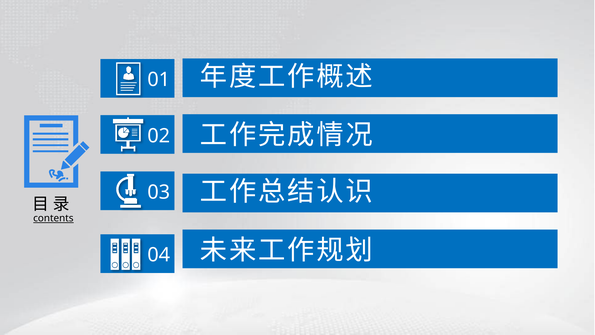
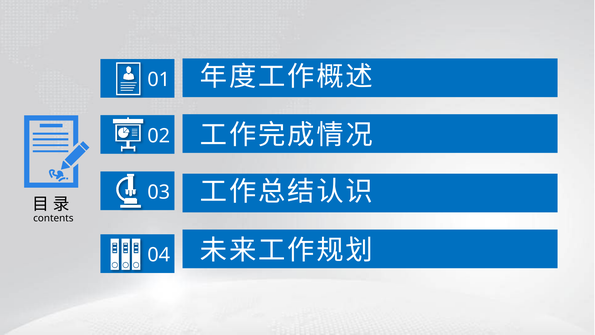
contents underline: present -> none (53, 218)
